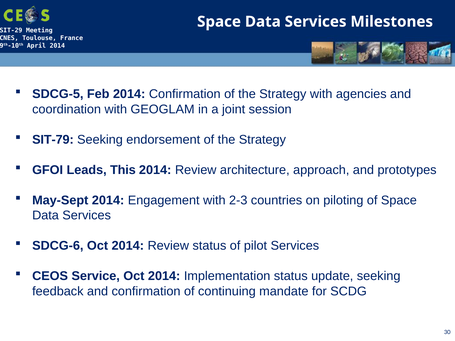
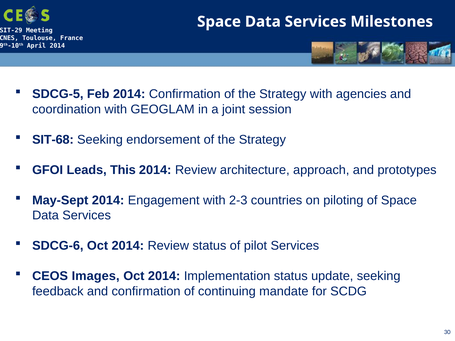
SIT-79: SIT-79 -> SIT-68 (53, 140)
Service: Service -> Images (96, 276)
